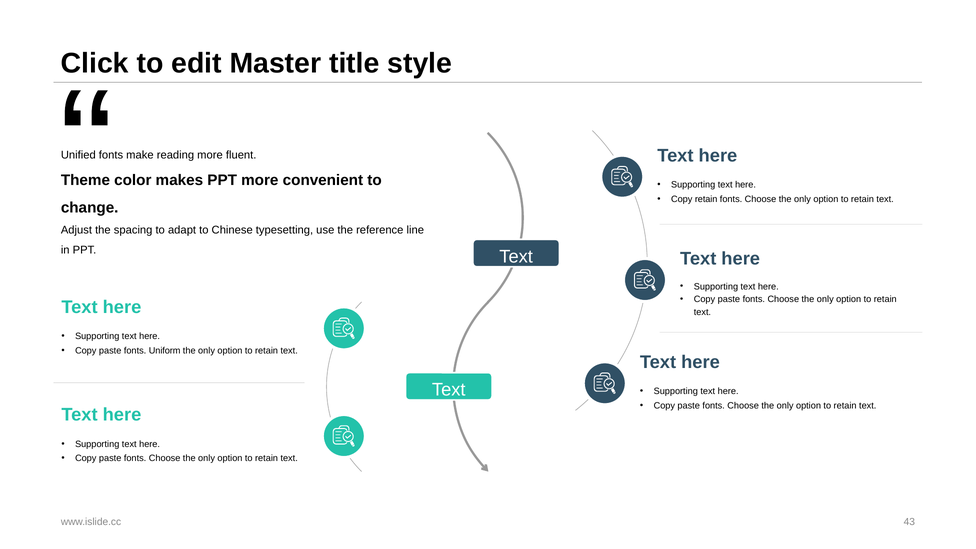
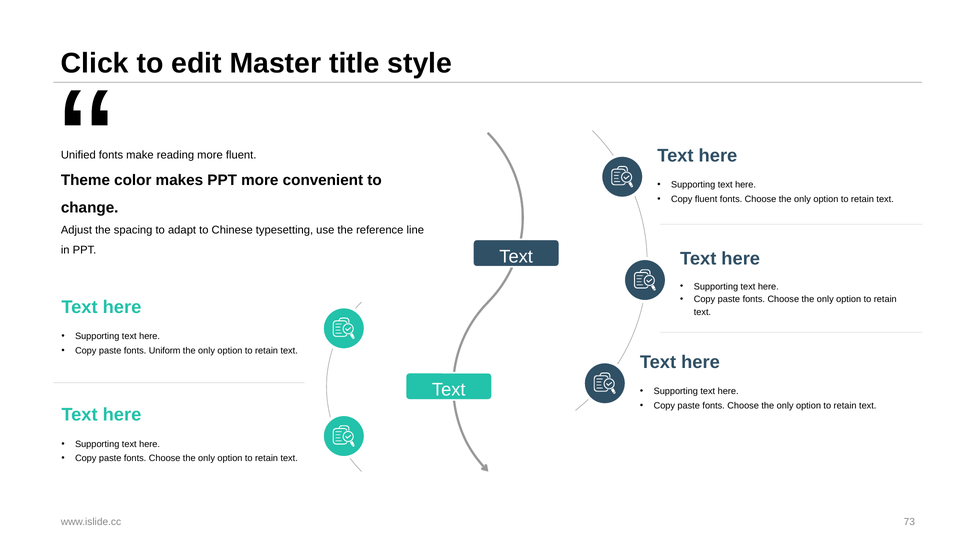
Copy retain: retain -> fluent (706, 199)
43: 43 -> 73 (909, 522)
